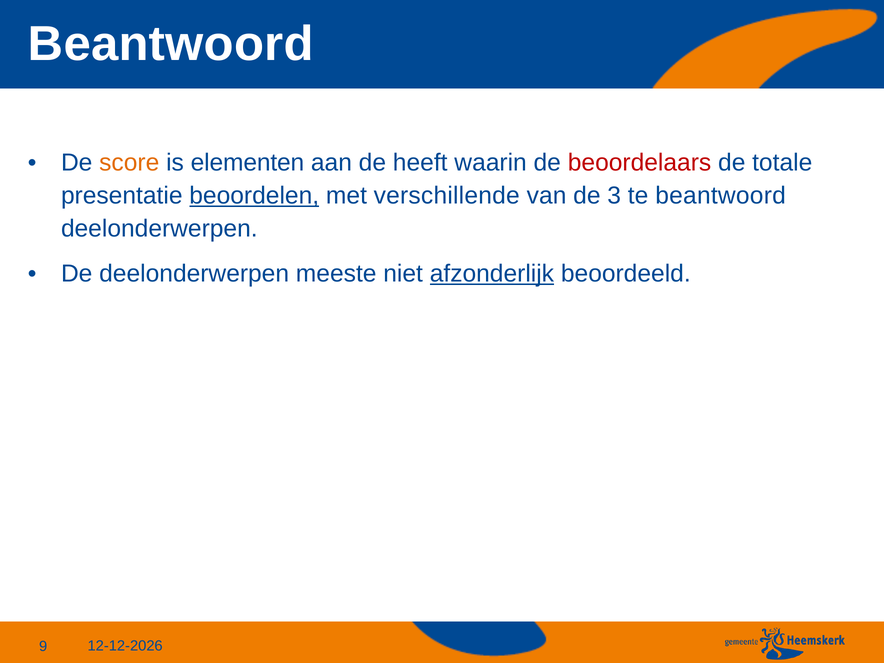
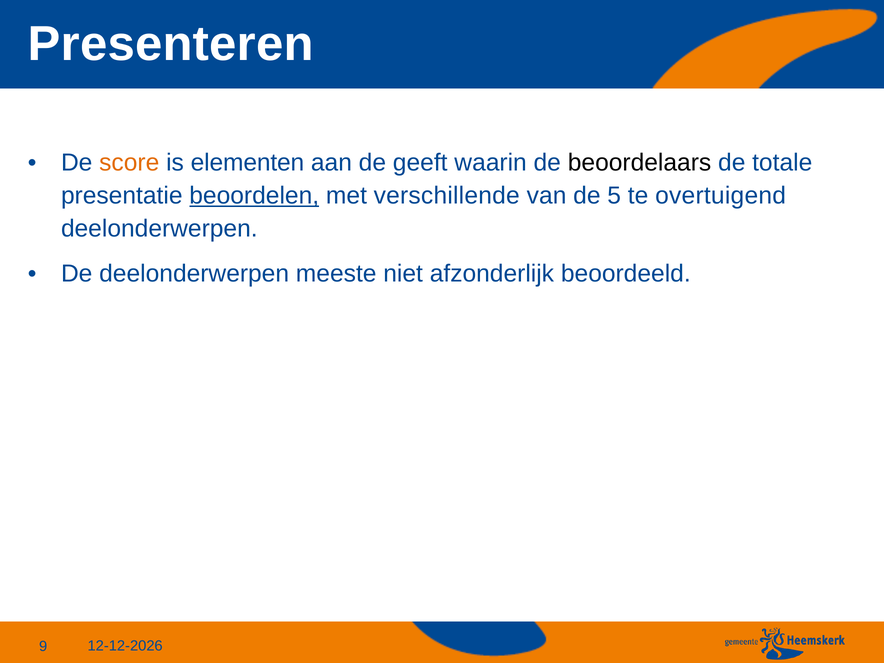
Beantwoord: Beantwoord -> Presenteren (171, 44)
heeft: heeft -> geeft (420, 163)
beoordelaars colour: red -> black (640, 163)
3: 3 -> 5 (614, 196)
te beantwoord: beantwoord -> overtuigend (721, 196)
afzonderlijk underline: present -> none (492, 274)
